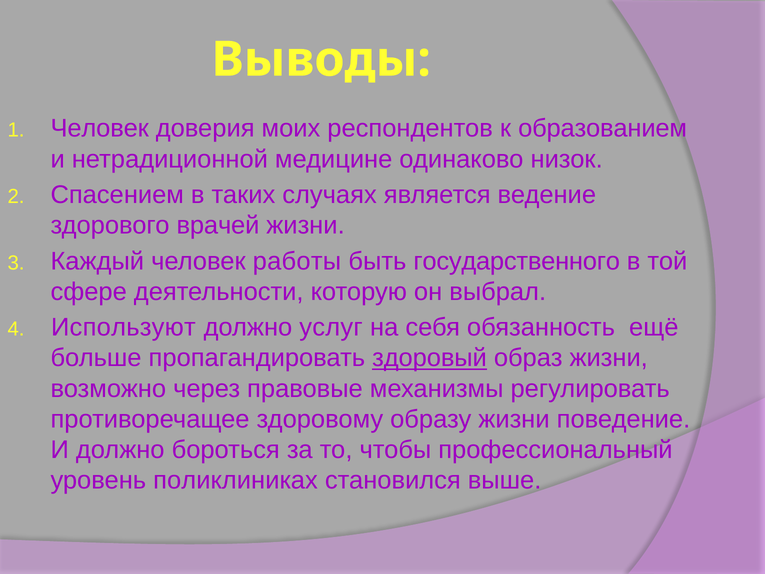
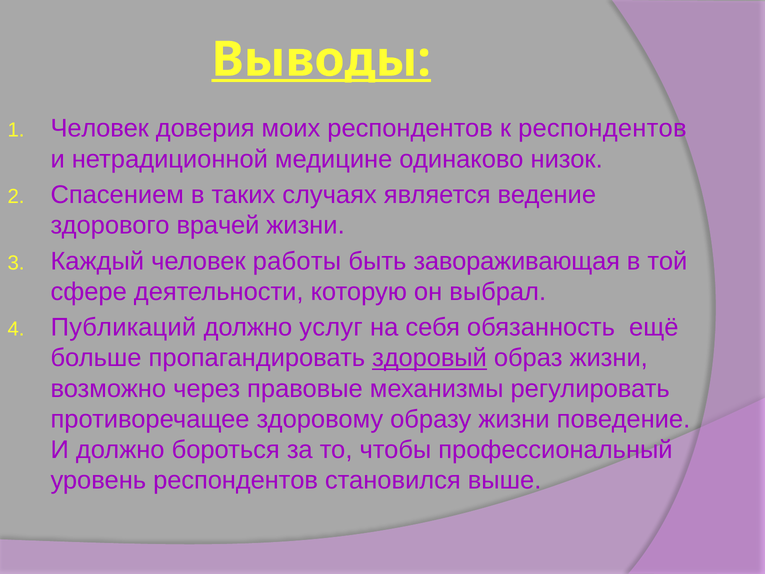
Выводы underline: none -> present (321, 60)
к образованием: образованием -> респондентов (602, 128)
государственного: государственного -> завораживающая (517, 261)
Используют: Используют -> Публикаций (123, 327)
уровень поликлиниках: поликлиниках -> респондентов (236, 480)
